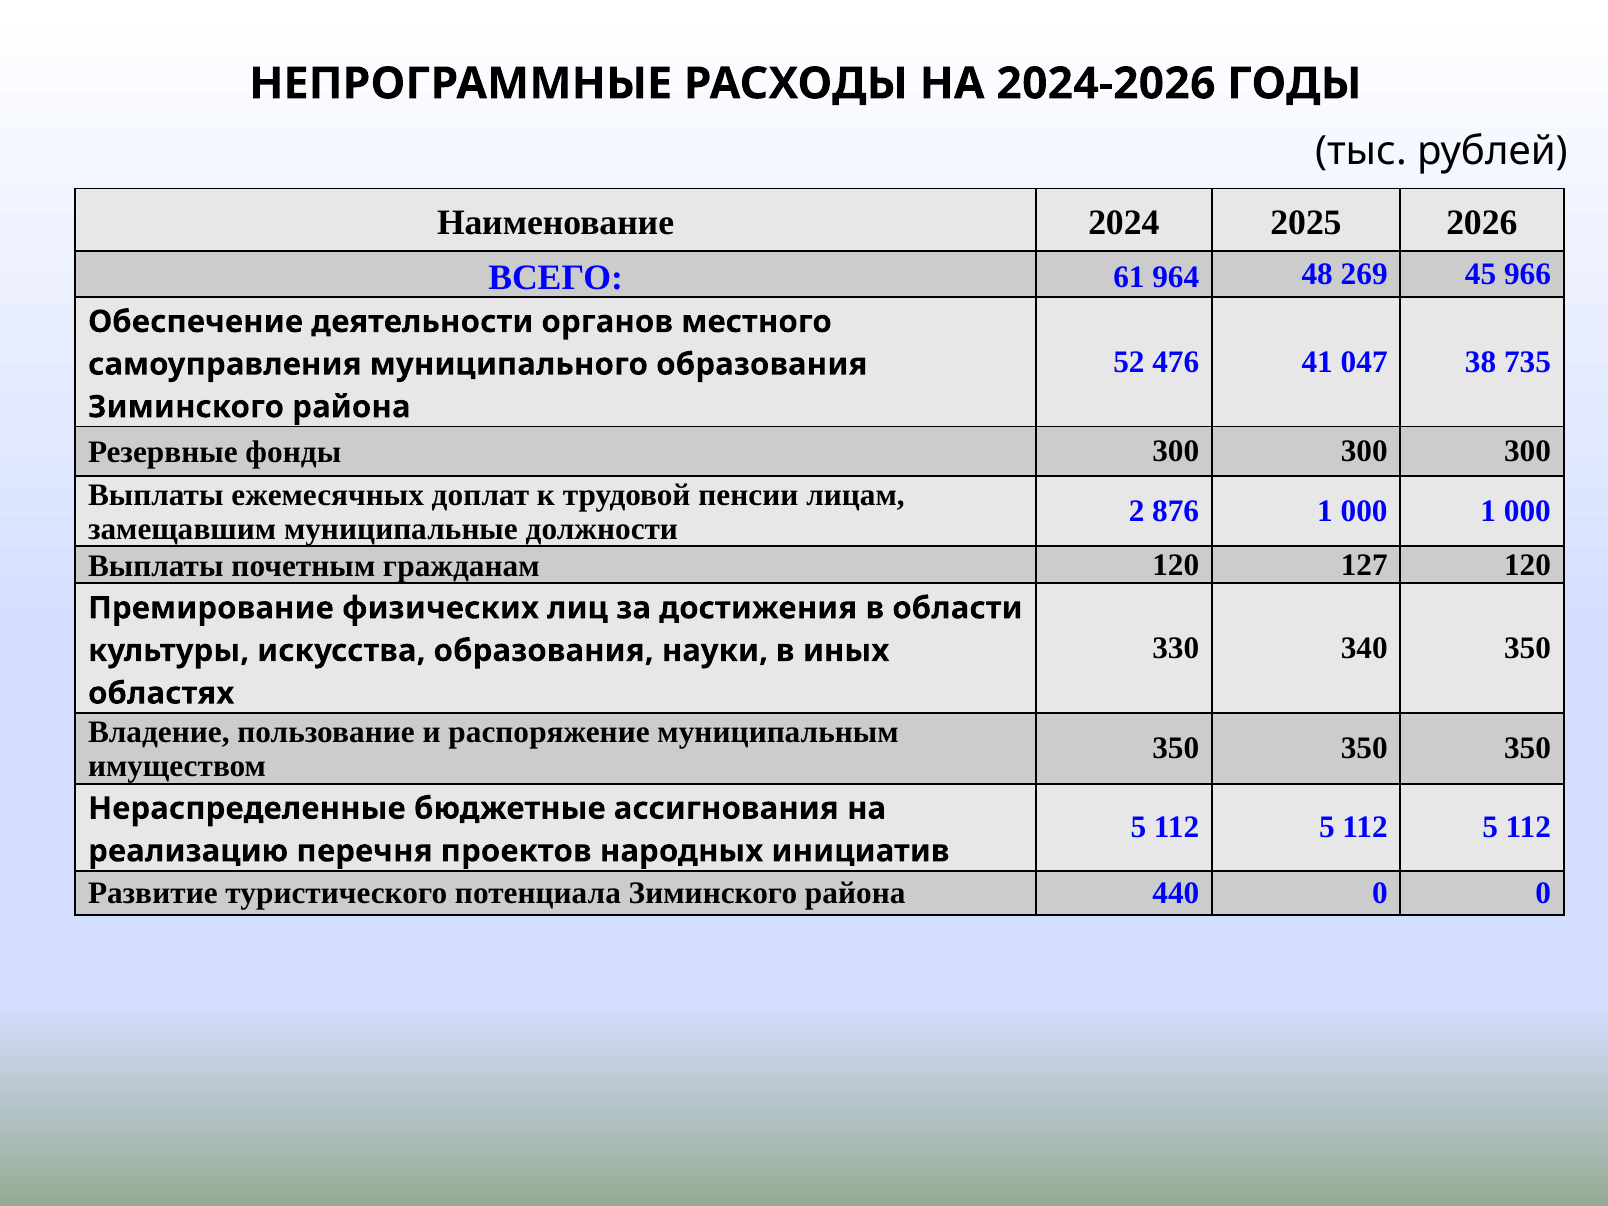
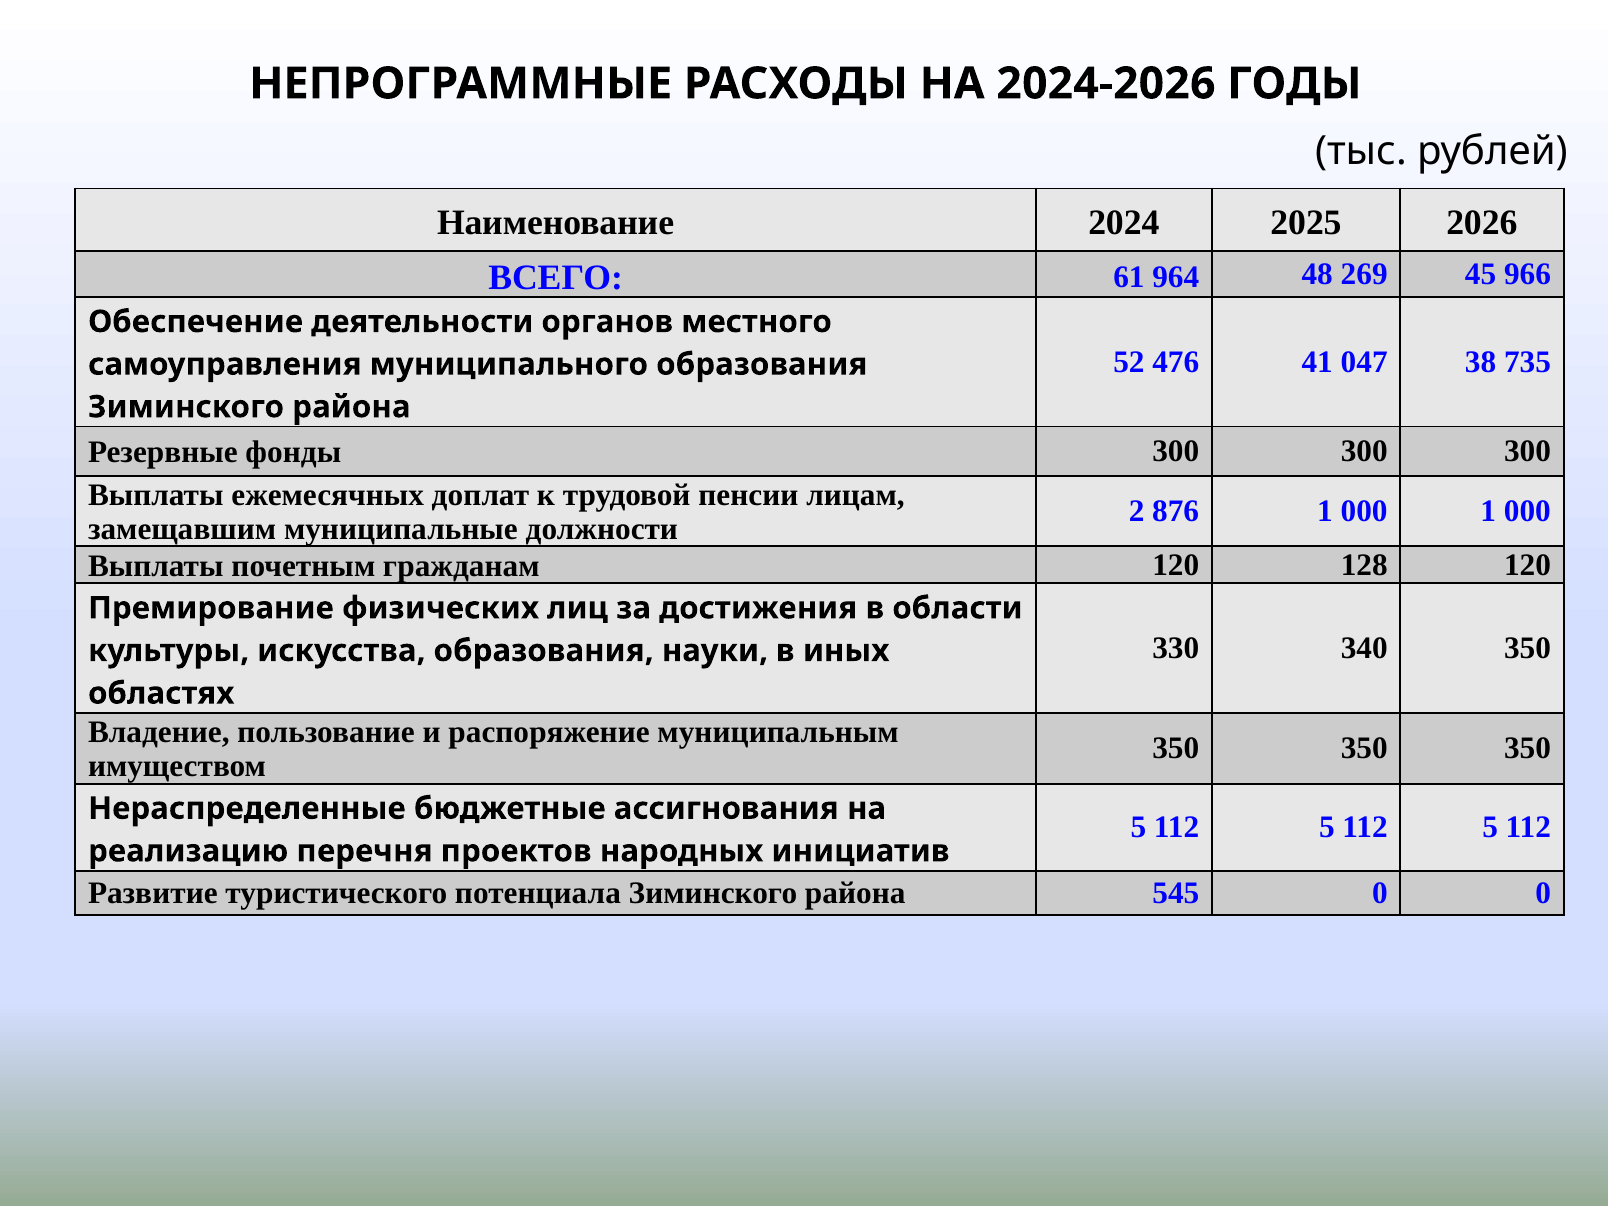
127: 127 -> 128 (1364, 565)
440: 440 -> 545 (1176, 893)
